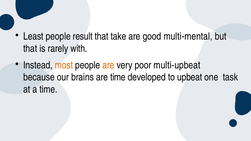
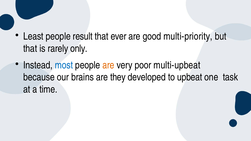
take: take -> ever (119, 36)
multi-mental: multi-mental -> multi-priority (188, 36)
with: with -> only (79, 49)
most colour: orange -> blue (64, 65)
are time: time -> they (118, 77)
